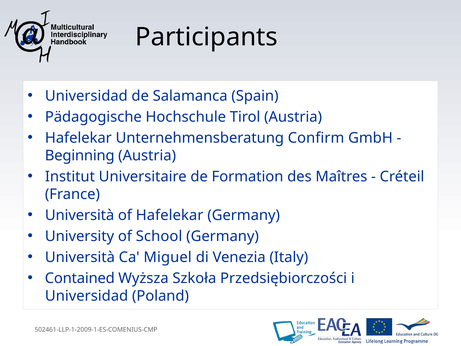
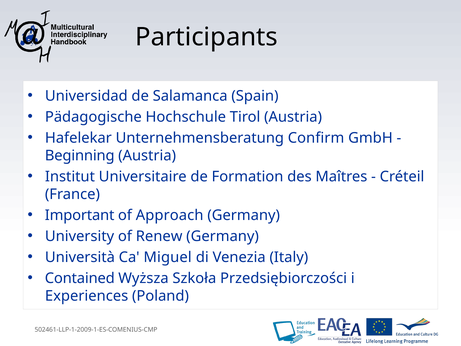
Università: Università -> Important (80, 215)
of Hafelekar: Hafelekar -> Approach (170, 215)
School: School -> Renew (159, 236)
Universidad: Universidad -> Experiences (87, 296)
